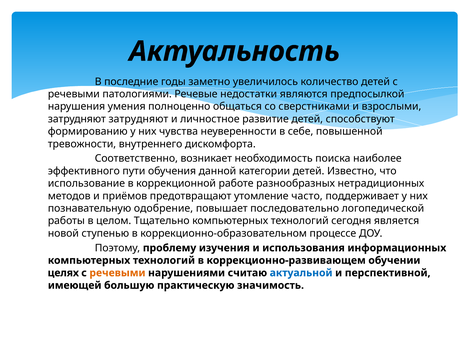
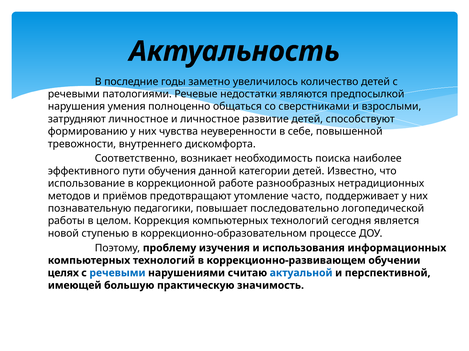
затрудняют затрудняют: затрудняют -> личностное (138, 119)
одобрение: одобрение -> педагогики (164, 209)
Тщательно: Тщательно -> Коррекция (162, 221)
речевыми colour: orange -> blue (117, 273)
